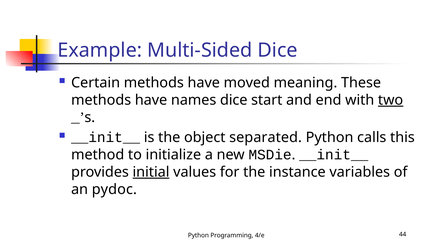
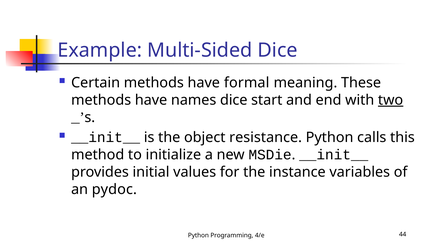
moved: moved -> formal (247, 83)
separated: separated -> resistance (266, 137)
initial underline: present -> none (151, 172)
